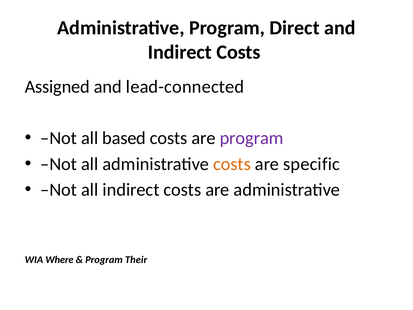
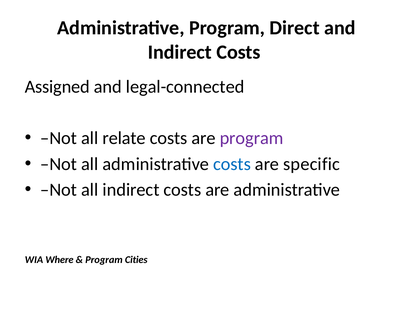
lead-connected: lead-connected -> legal-connected (185, 87)
based: based -> relate (124, 138)
costs colour: orange -> blue (232, 164)
Their: Their -> Cities (136, 260)
